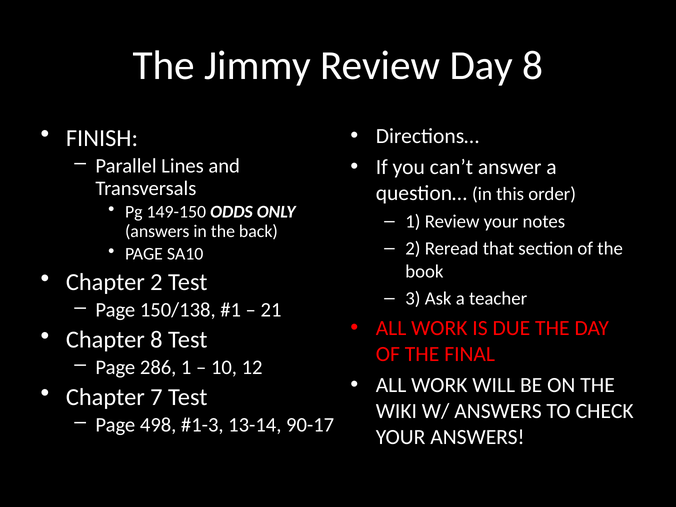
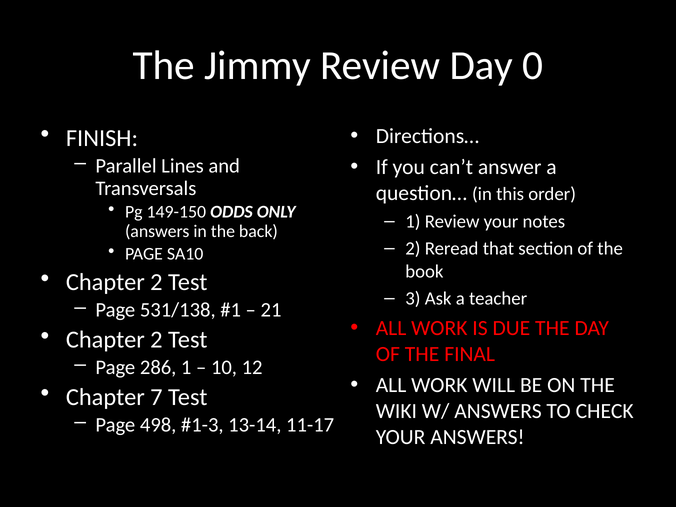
Day 8: 8 -> 0 (532, 65)
150/138: 150/138 -> 531/138 (178, 310)
8: 8 -> 2 (156, 340)
90-17: 90-17 -> 11-17 (310, 425)
